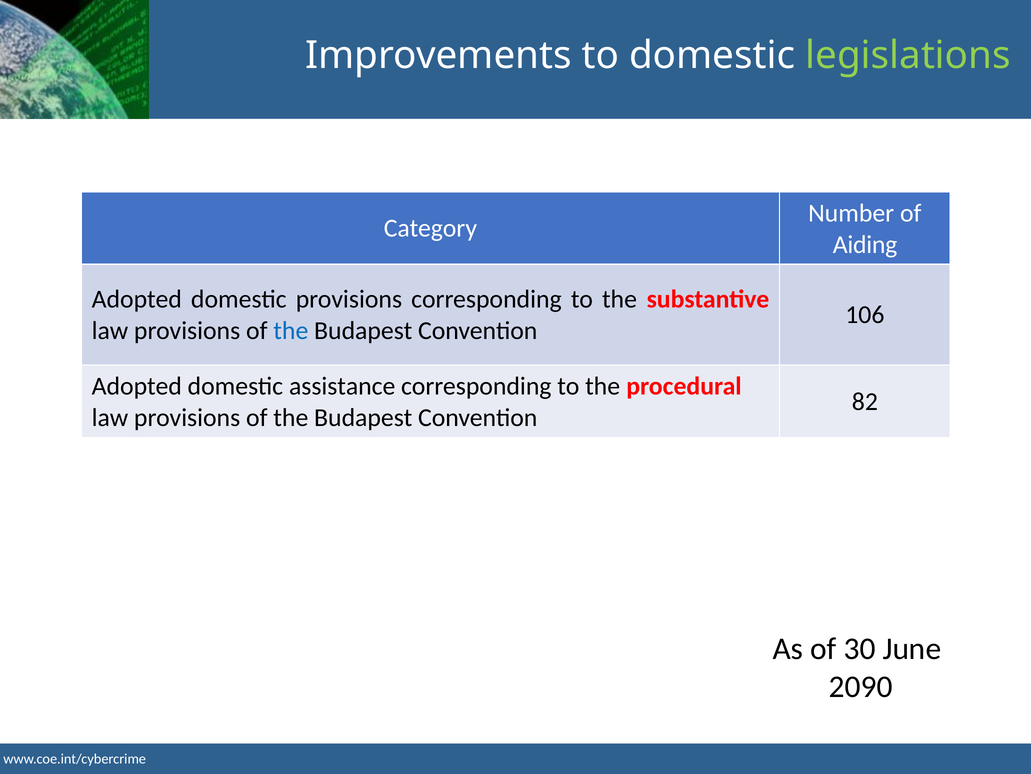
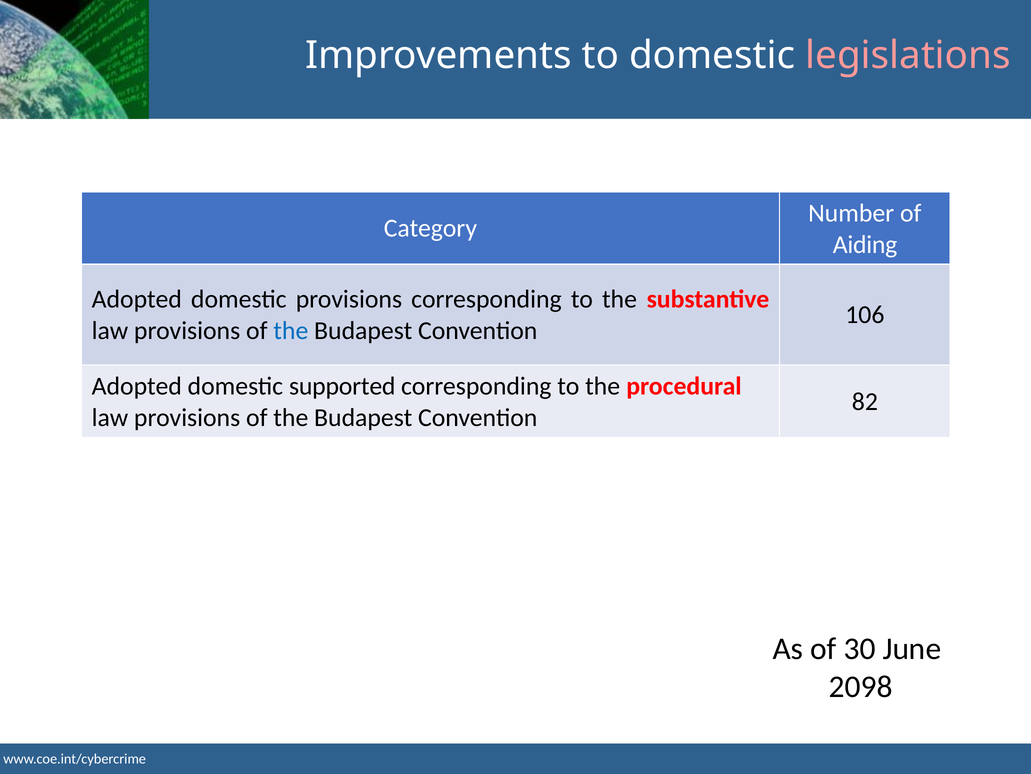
legislations colour: light green -> pink (908, 55)
assistance: assistance -> supported (342, 386)
2090: 2090 -> 2098 (861, 686)
